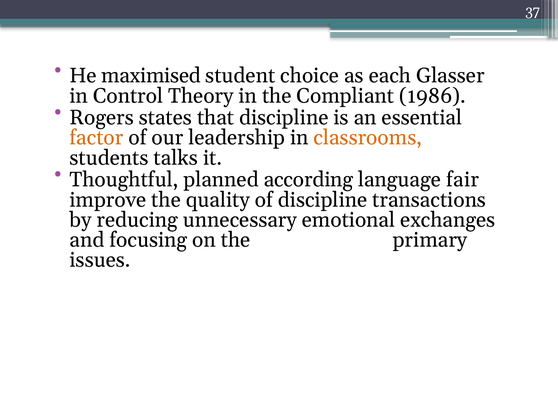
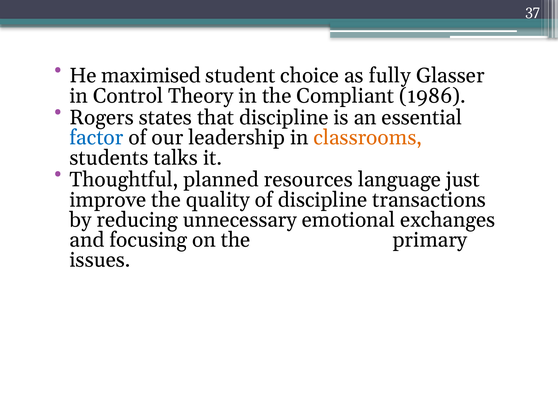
each: each -> fully (390, 76)
factor colour: orange -> blue (96, 138)
according: according -> resources (308, 180)
fair: fair -> just (463, 180)
